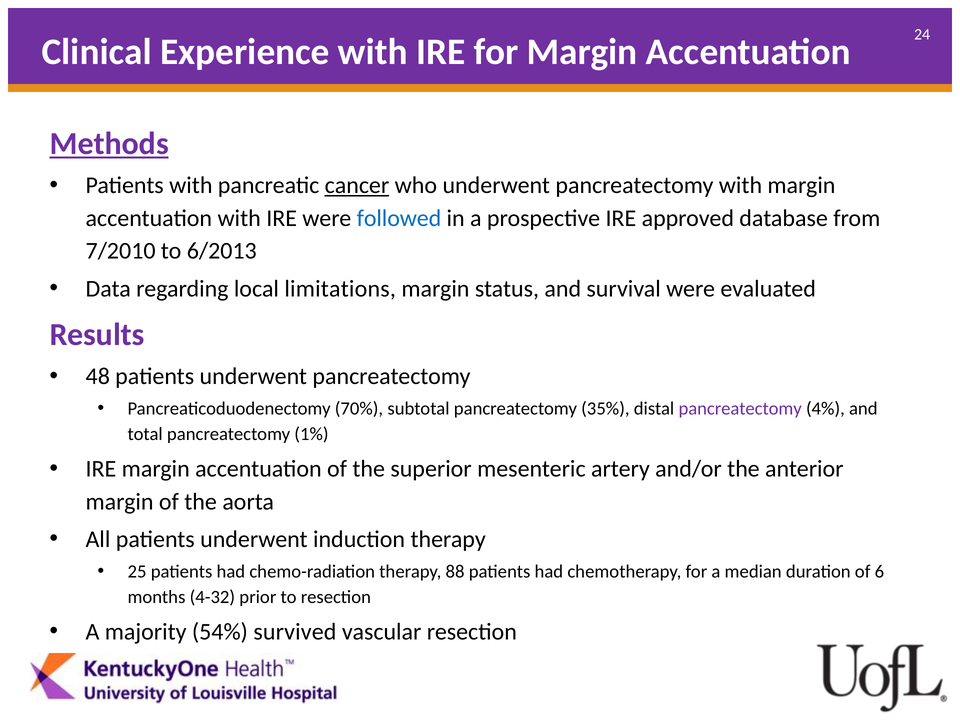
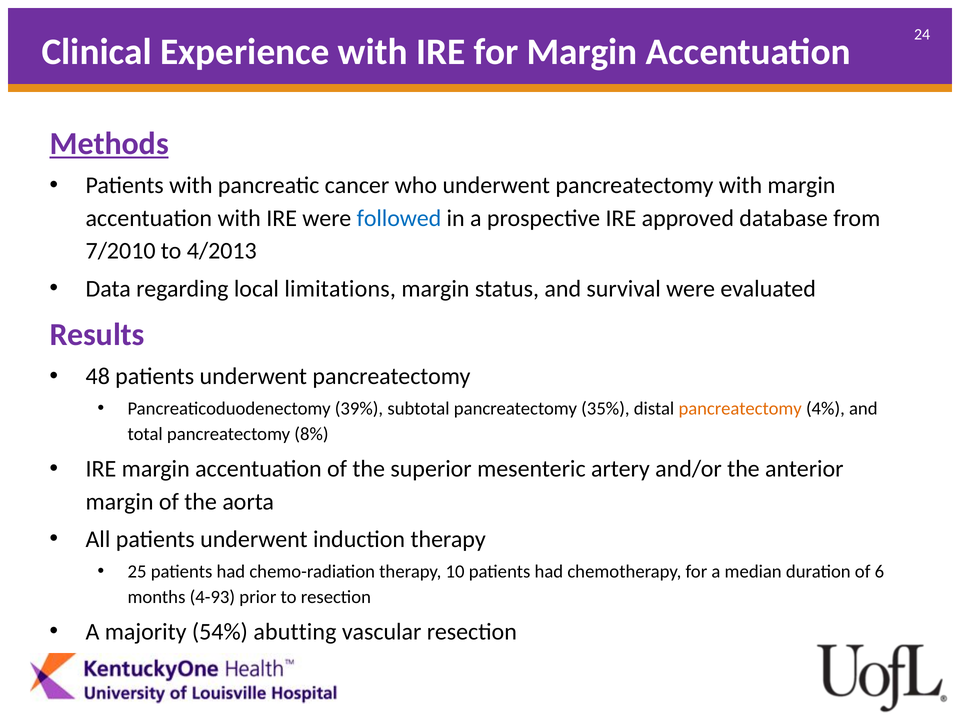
cancer underline: present -> none (357, 185)
6/2013: 6/2013 -> 4/2013 (222, 251)
70%: 70% -> 39% (359, 409)
pancreatectomy colour: purple -> orange (740, 409)
1%: 1% -> 8% (311, 434)
88: 88 -> 10 (455, 571)
4-32: 4-32 -> 4-93 (212, 597)
survived: survived -> abutting (295, 632)
